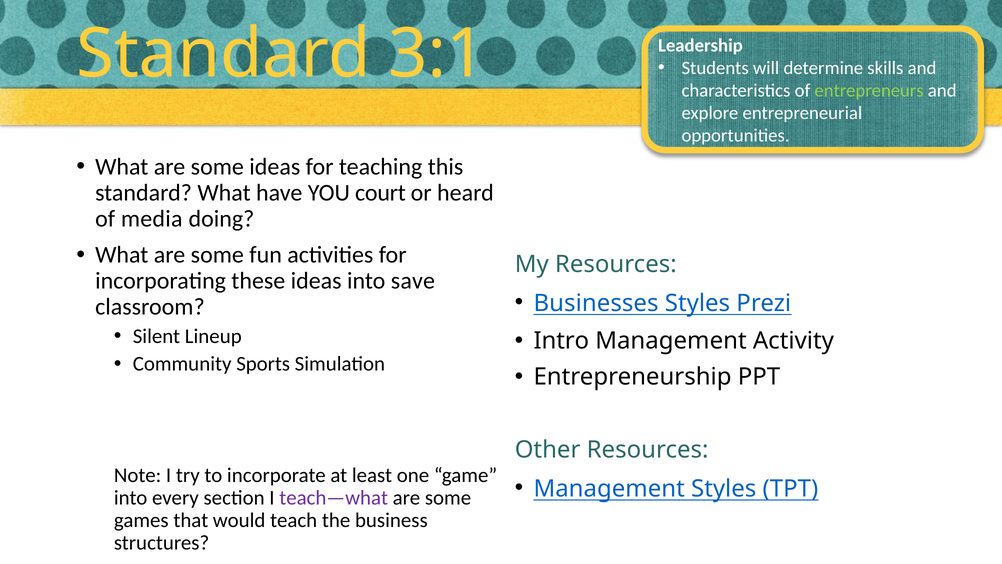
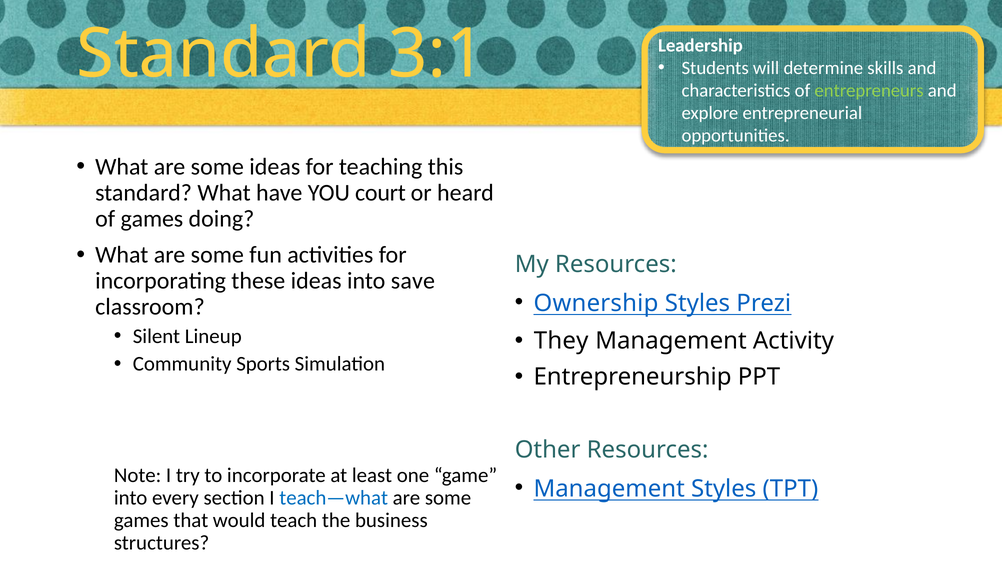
of media: media -> games (152, 218)
Businesses: Businesses -> Ownership (596, 303)
Intro: Intro -> They (561, 340)
teach—what colour: purple -> blue (334, 497)
